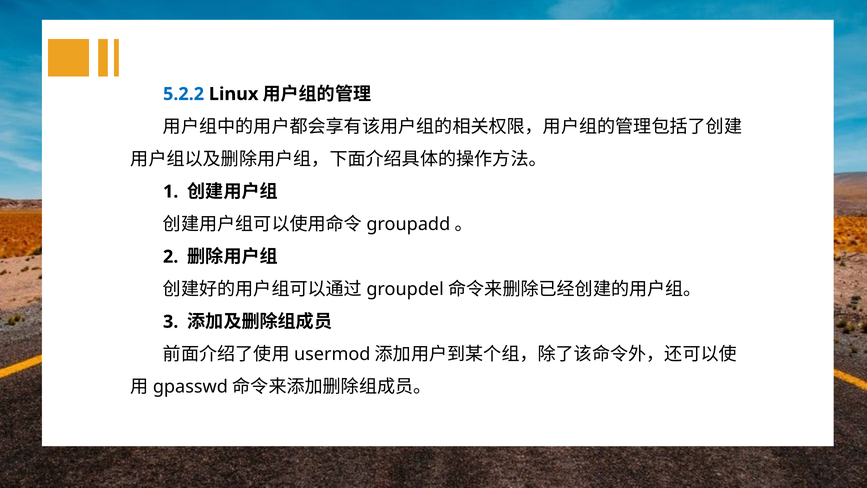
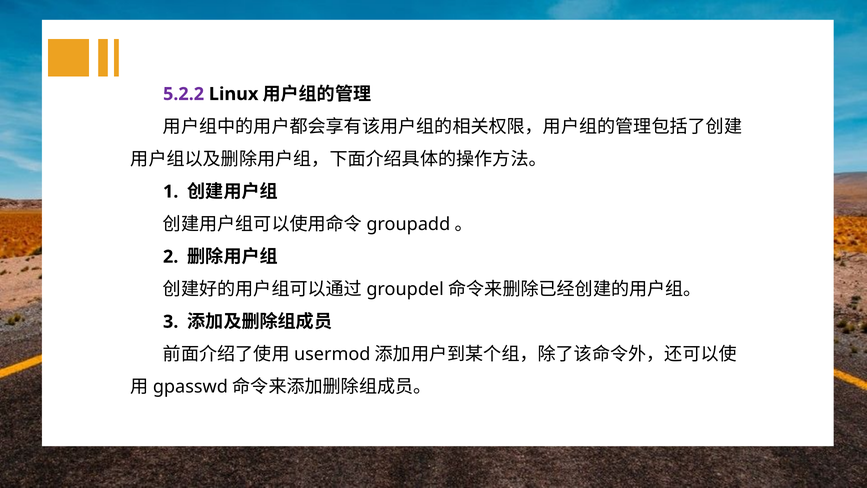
5.2.2 colour: blue -> purple (184, 94)
